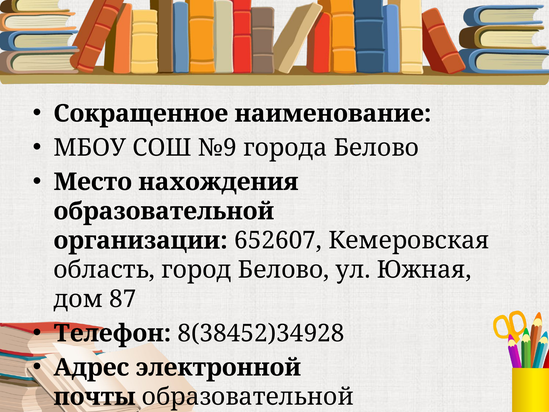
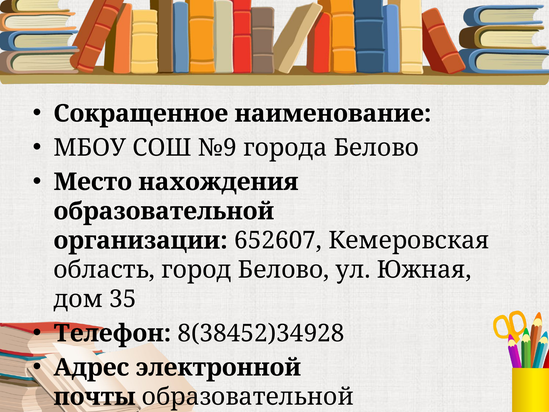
87: 87 -> 35 (123, 299)
